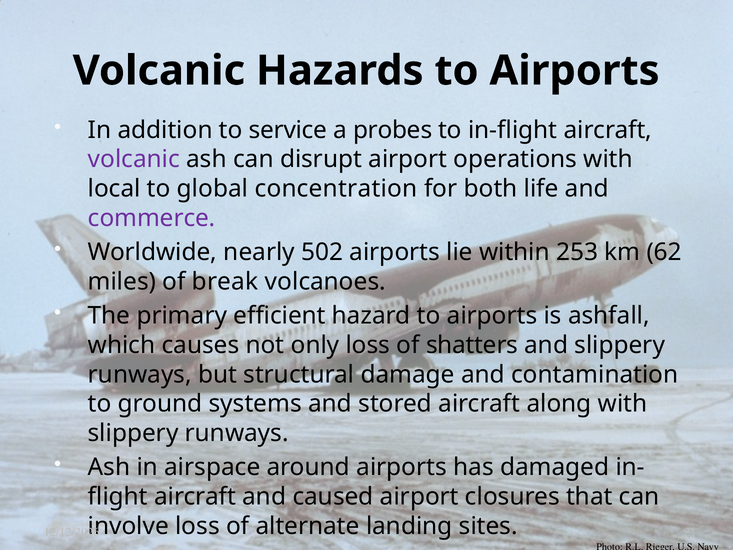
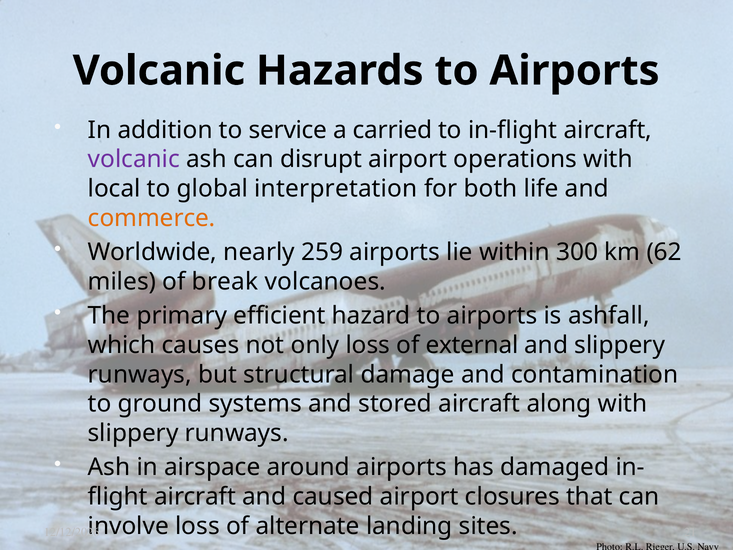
probes: probes -> carried (393, 130)
concentration: concentration -> interpretation (336, 189)
commerce colour: purple -> orange (152, 218)
502: 502 -> 259 (322, 252)
253: 253 -> 300 (577, 252)
shatters: shatters -> external (472, 345)
